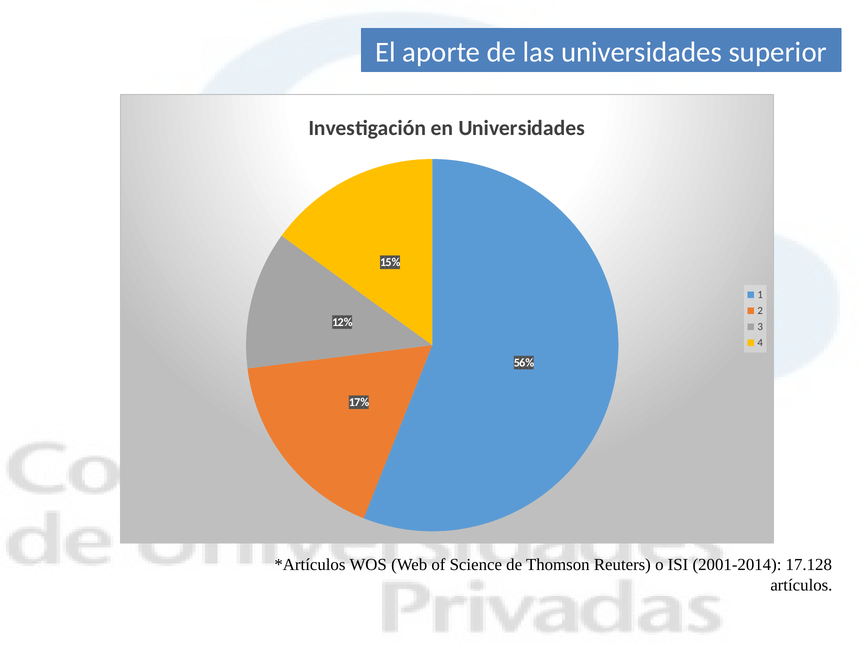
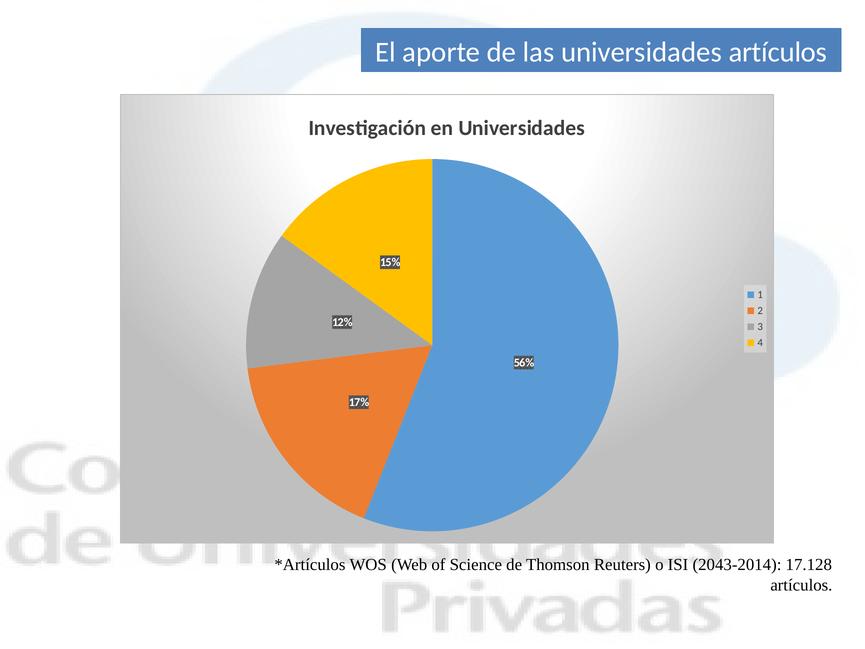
universidades superior: superior -> artículos (778, 52)
2001-2014: 2001-2014 -> 2043-2014 (737, 565)
